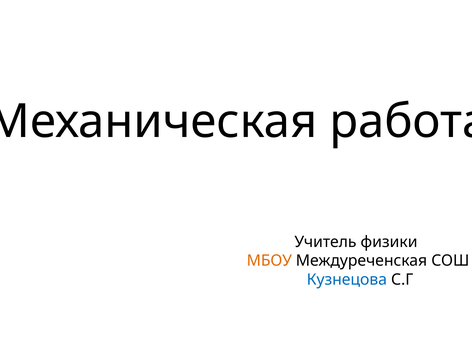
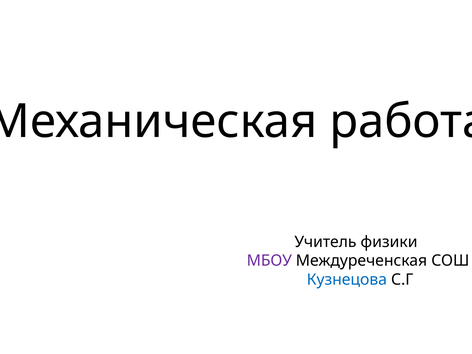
МБОУ colour: orange -> purple (269, 261)
